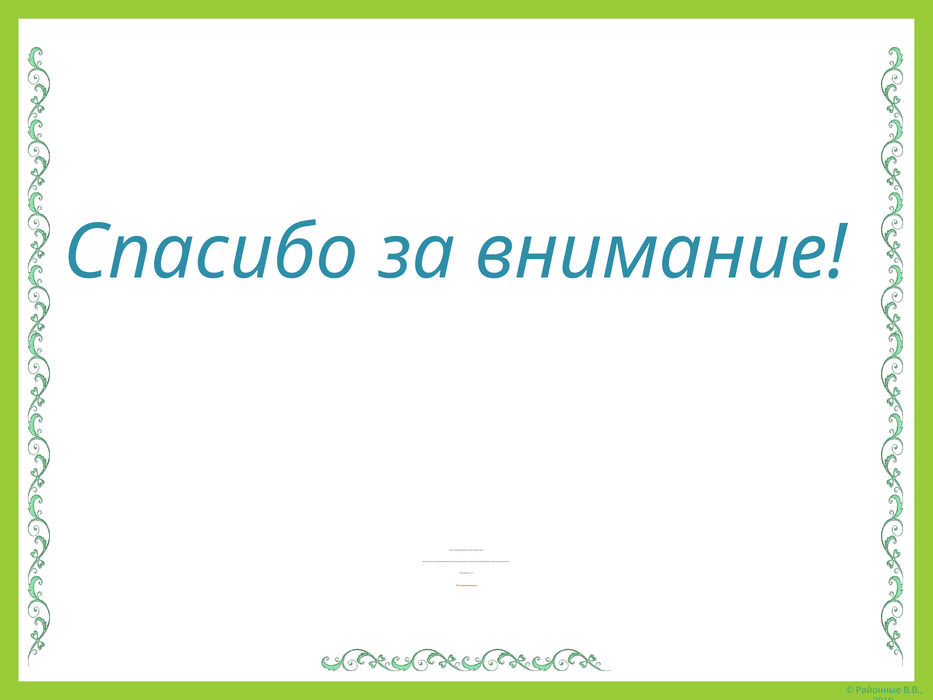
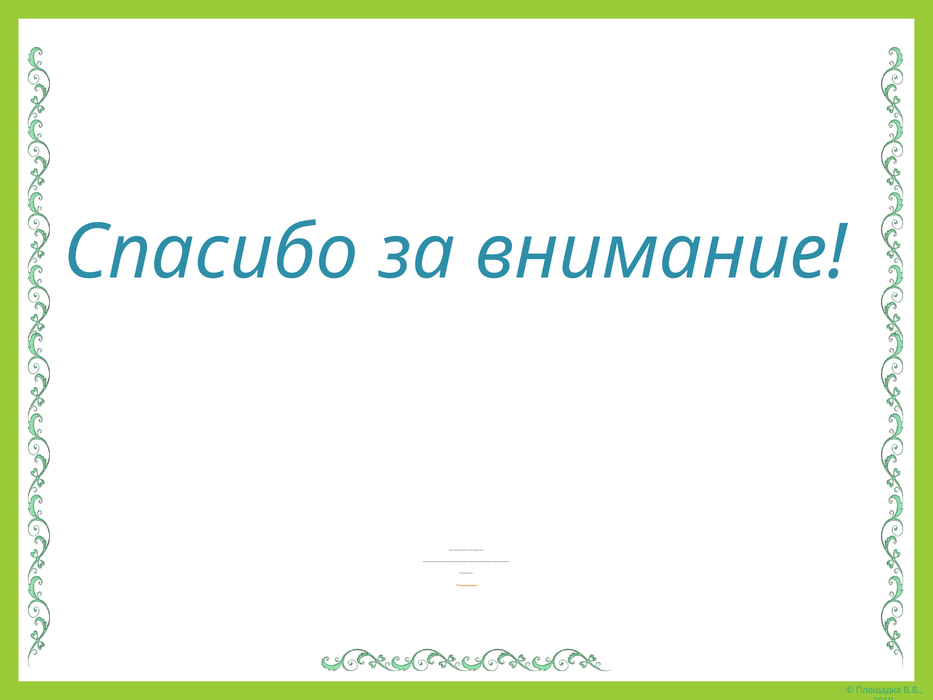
Районные: Районные -> Площадка (879, 690)
